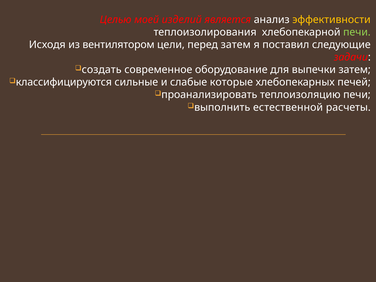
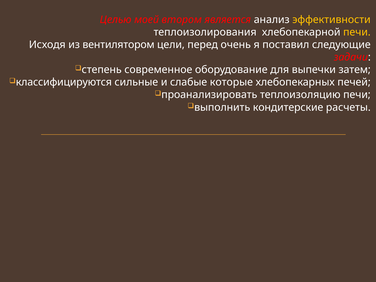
изделий: изделий -> втором (182, 20)
печи colour: light green -> yellow (357, 32)
перед затем: затем -> очень (236, 45)
создать: создать -> степень (102, 70)
естественной: естественной -> кондитерские (288, 107)
